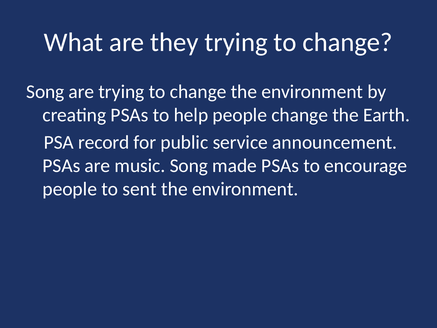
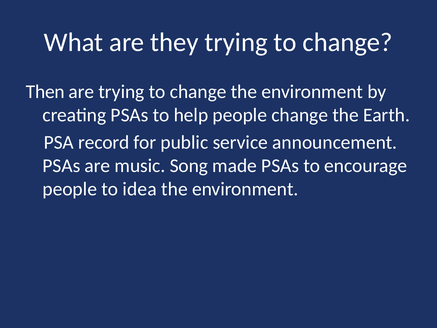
Song: Song -> Then (45, 92)
sent: sent -> idea (140, 189)
